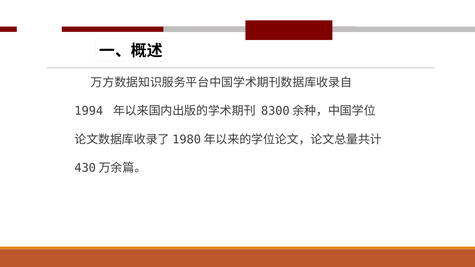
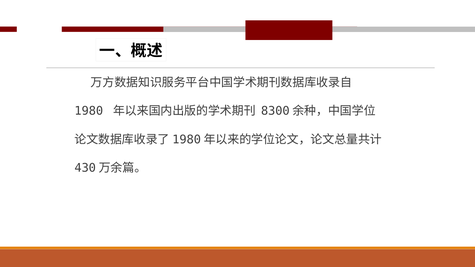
1994: 1994 -> 1980 (89, 111)
